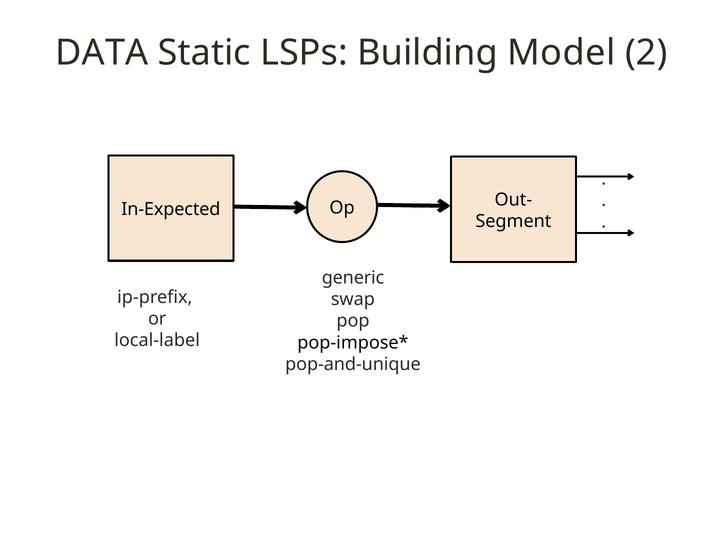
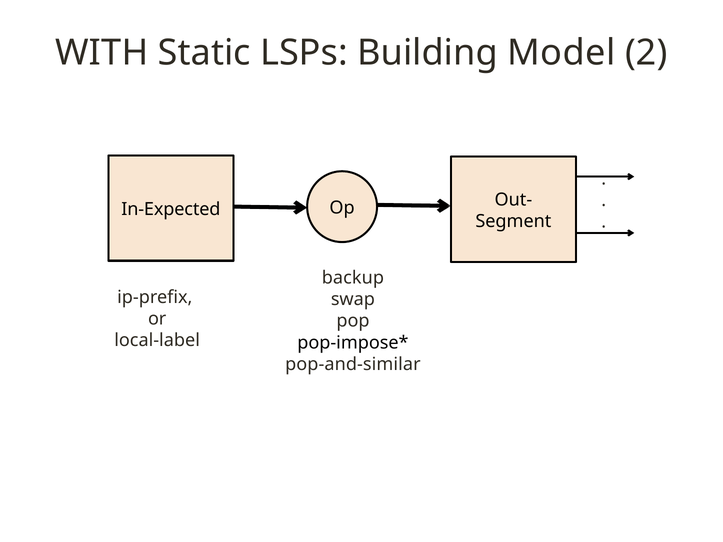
DATA: DATA -> WITH (102, 53)
generic: generic -> backup (353, 278)
pop-and-unique: pop-and-unique -> pop-and-similar (353, 364)
